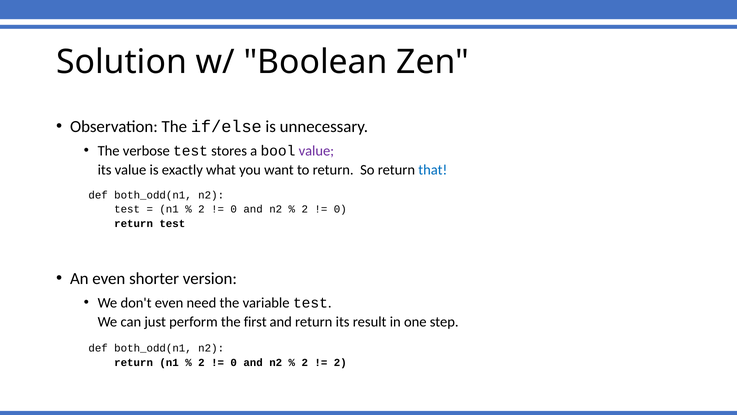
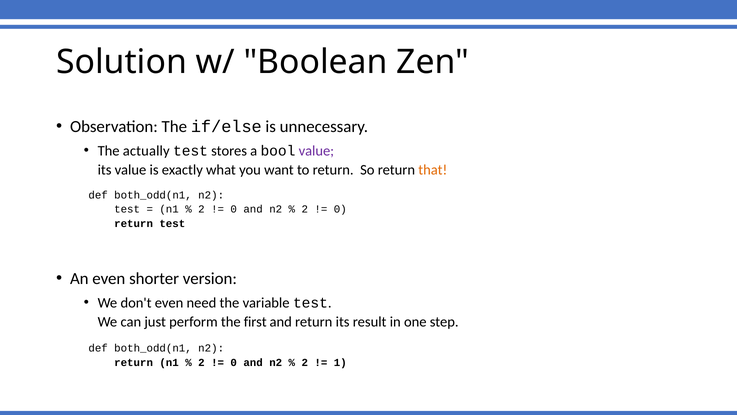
verbose: verbose -> actually (146, 151)
that colour: blue -> orange (433, 170)
2: 2 -> 1 (340, 362)
